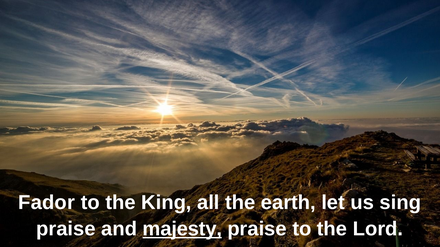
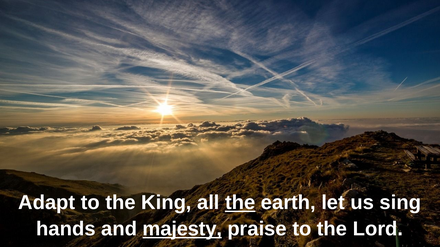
Fador: Fador -> Adapt (47, 203)
the underline: none -> present (240, 203)
praise: praise -> hands (66, 229)
